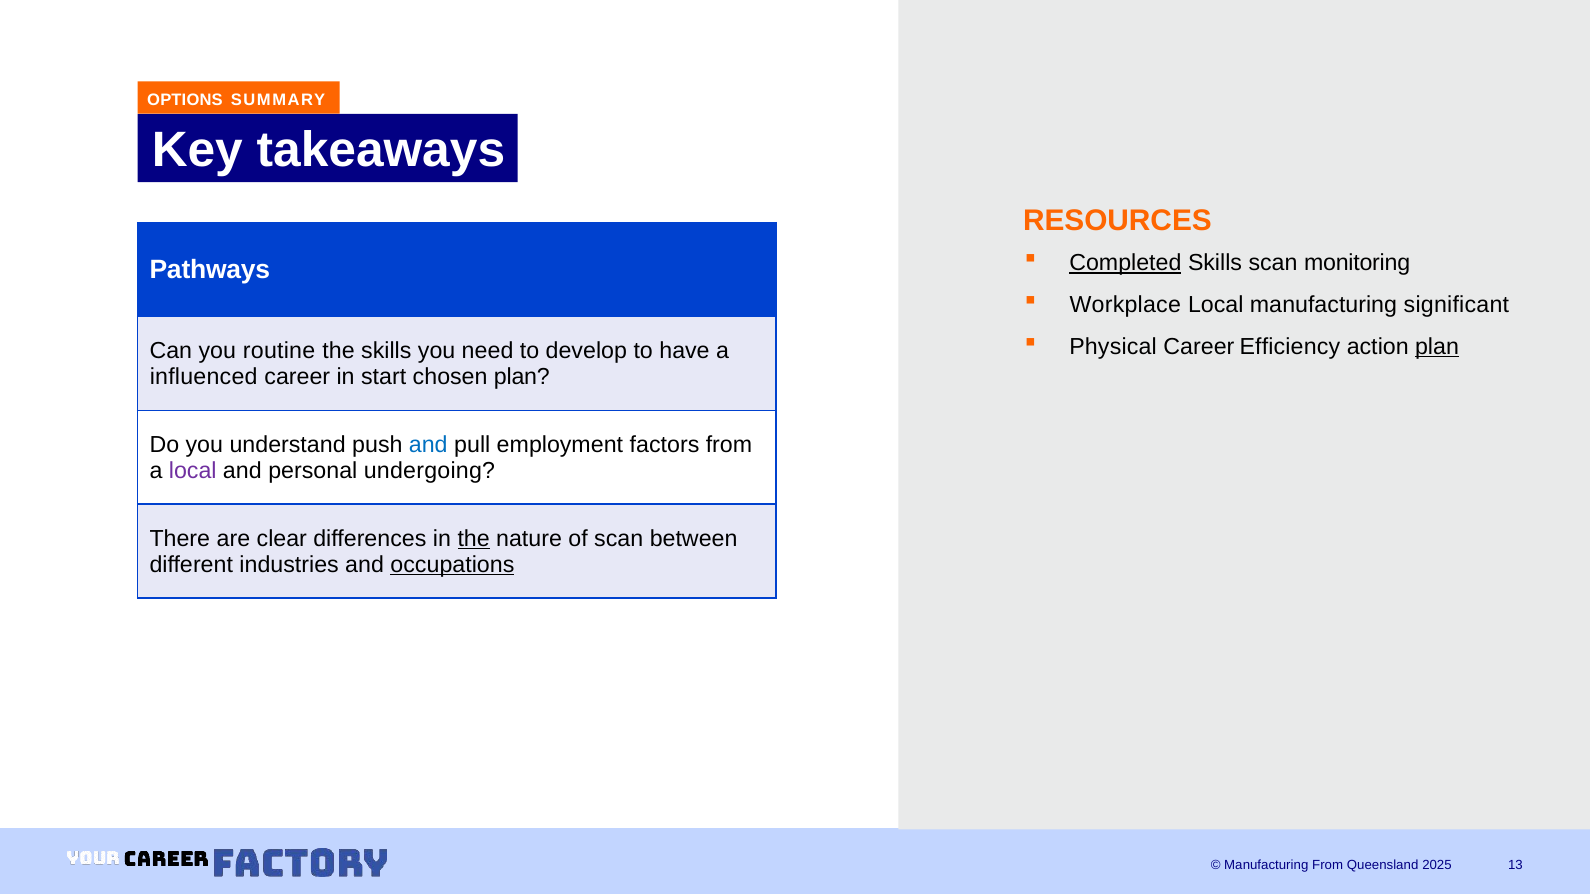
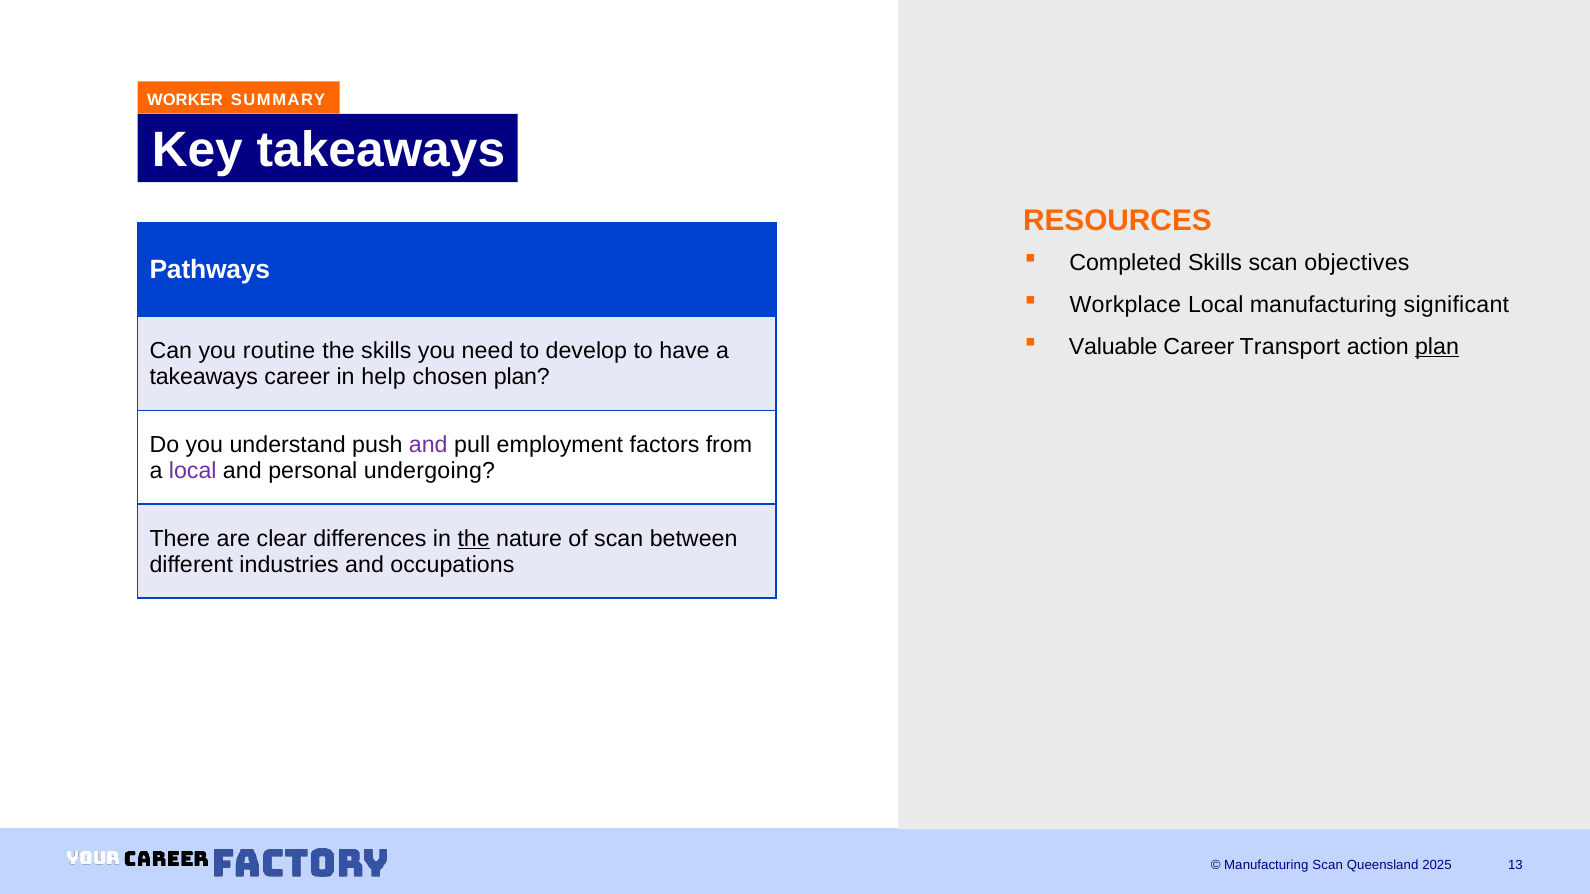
OPTIONS: OPTIONS -> WORKER (185, 100)
Completed underline: present -> none (1125, 263)
monitoring: monitoring -> objectives (1357, 263)
Physical: Physical -> Valuable (1113, 347)
Efficiency: Efficiency -> Transport (1290, 347)
influenced: influenced -> takeaways (204, 377)
start: start -> help (384, 377)
and colour: blue -> purple (428, 445)
occupations underline: present -> none (452, 565)
Manufacturing From: From -> Scan (1328, 866)
